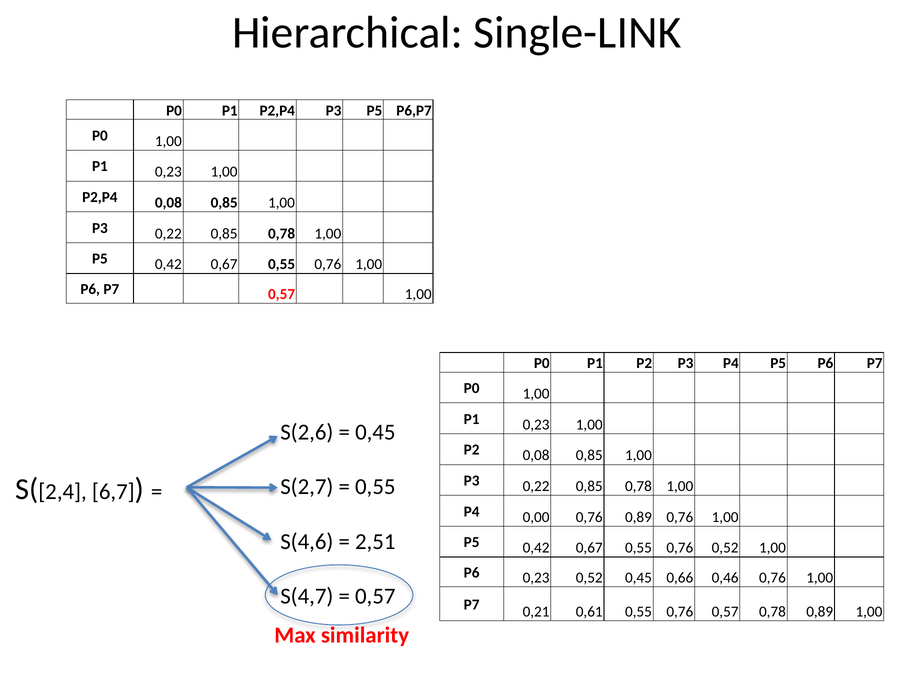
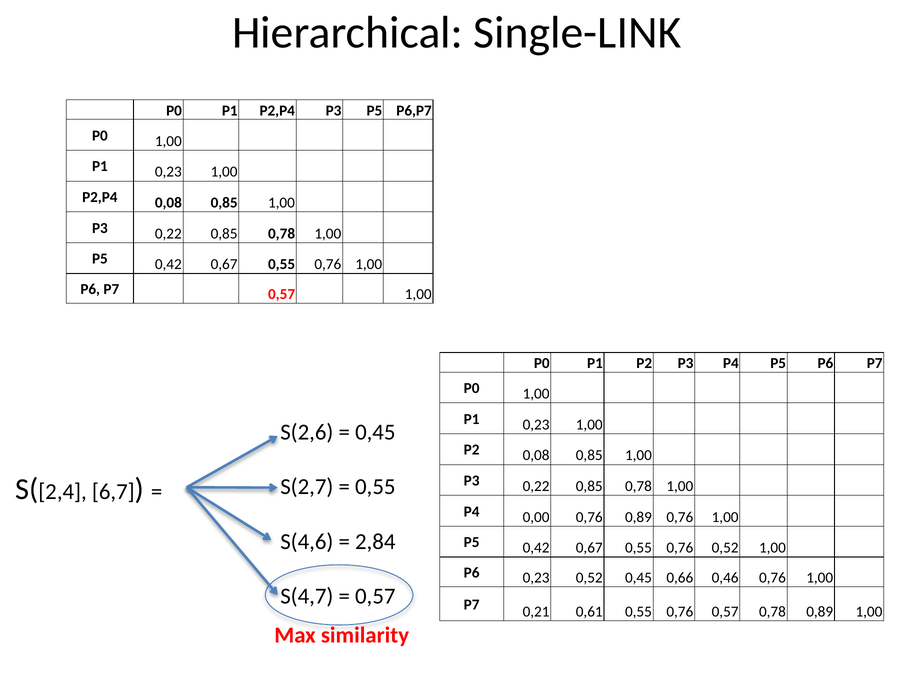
2,51: 2,51 -> 2,84 (375, 542)
